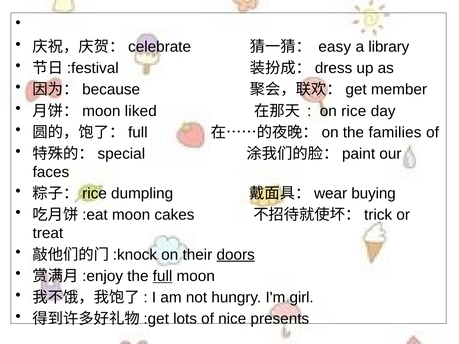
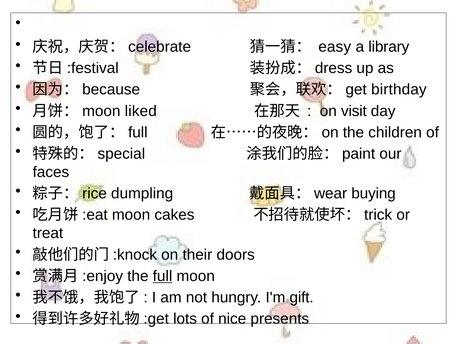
member: member -> birthday (399, 90)
rice: rice -> visit (354, 111)
families: families -> children (395, 132)
doors underline: present -> none (236, 255)
girl: girl -> gift (302, 298)
